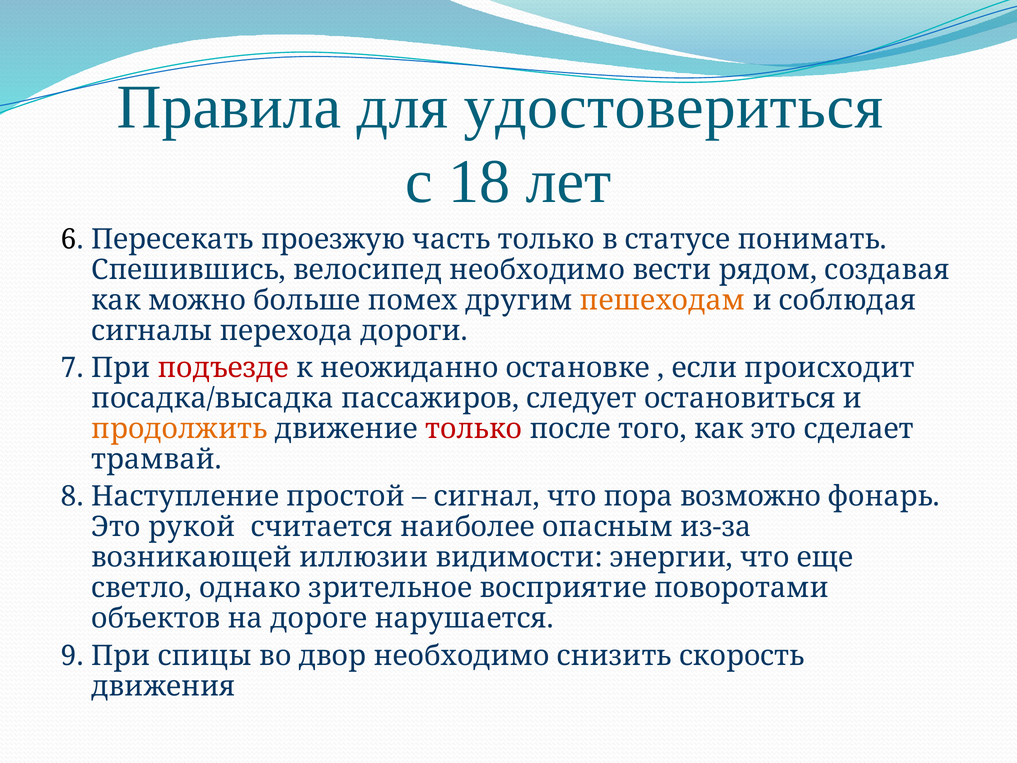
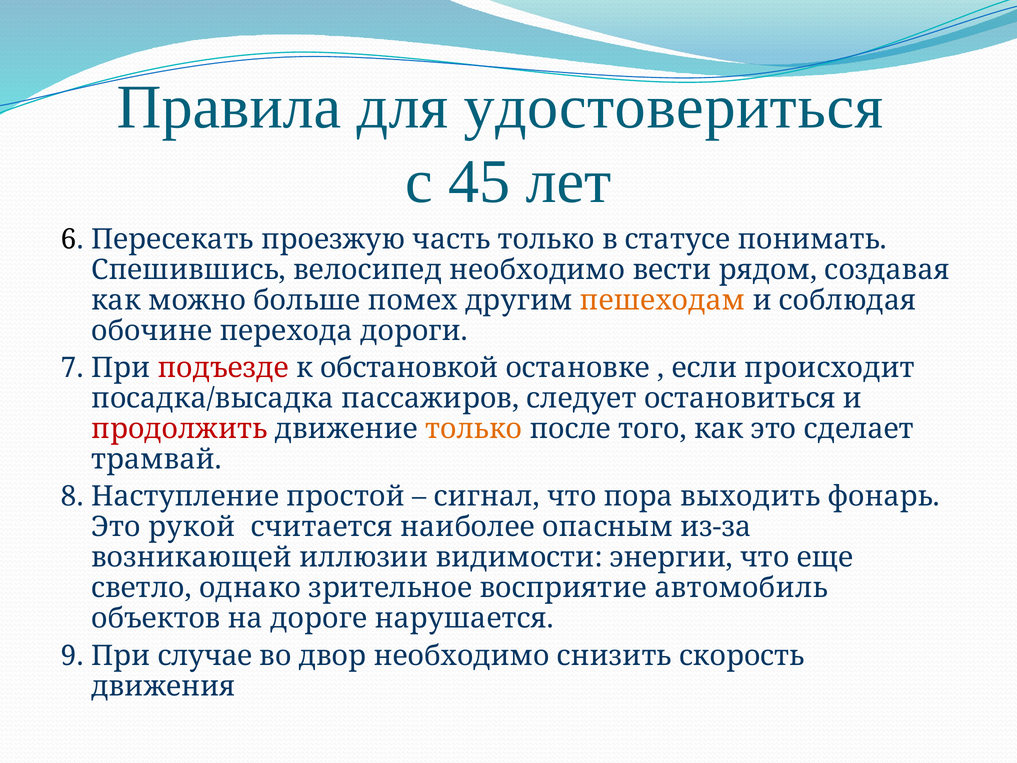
18: 18 -> 45 (479, 182)
сигналы: сигналы -> обочине (152, 331)
неожиданно: неожиданно -> обстановкой (409, 368)
продолжить colour: orange -> red (179, 429)
только colour: red -> orange (474, 429)
возможно: возможно -> выходить (750, 496)
поворотами: поворотами -> автомобиль (741, 588)
спицы: спицы -> случае (205, 656)
